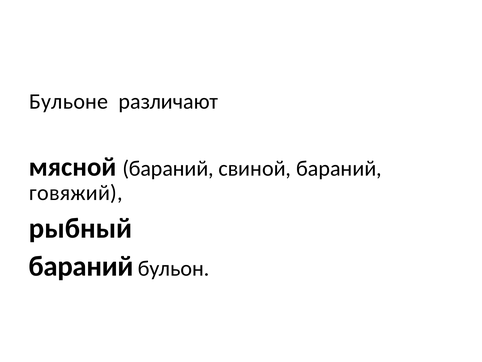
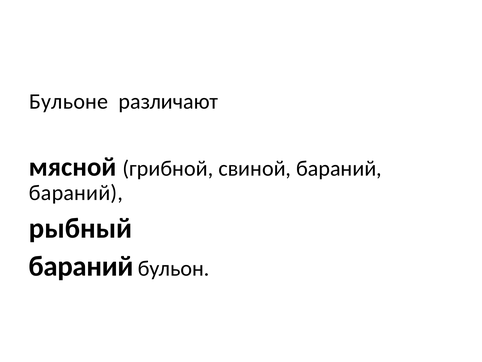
мясной бараний: бараний -> грибной (168, 168)
говяжий: говяжий -> бараний (76, 193)
